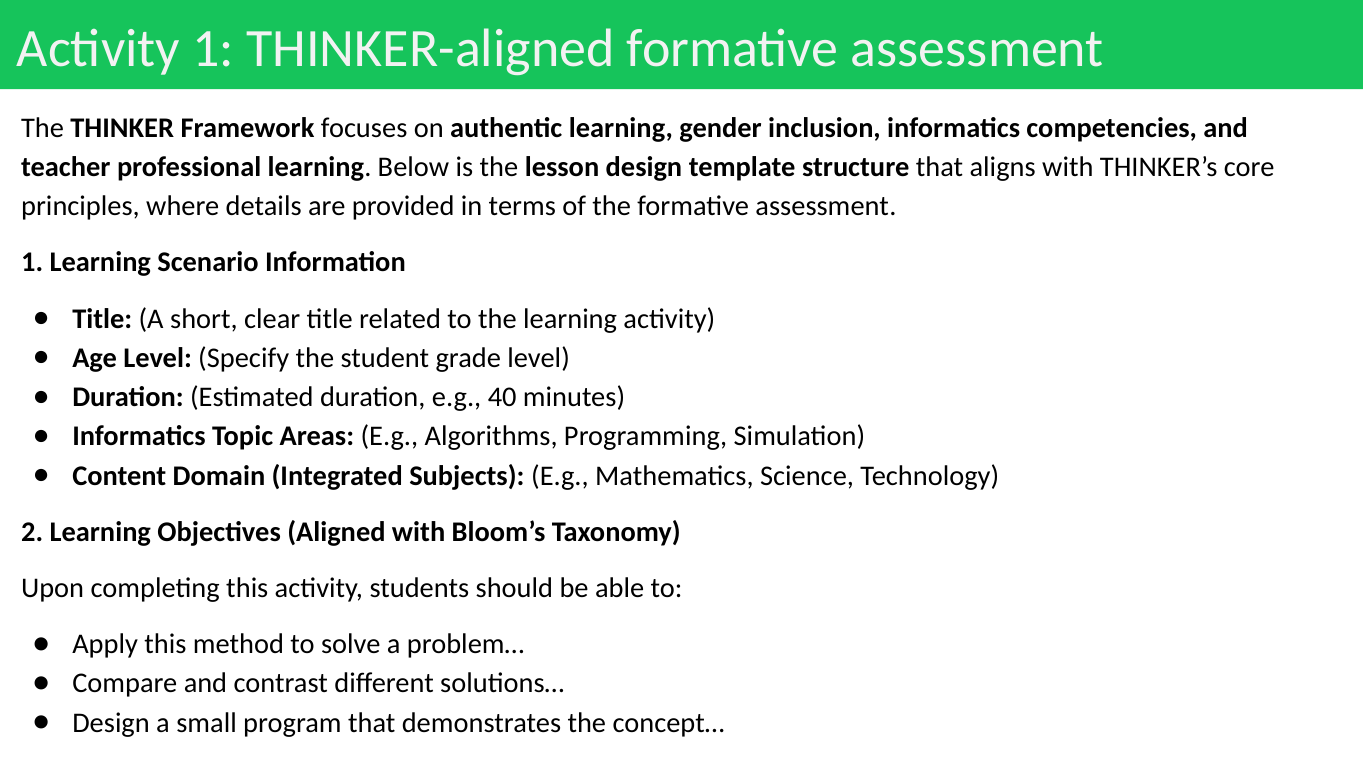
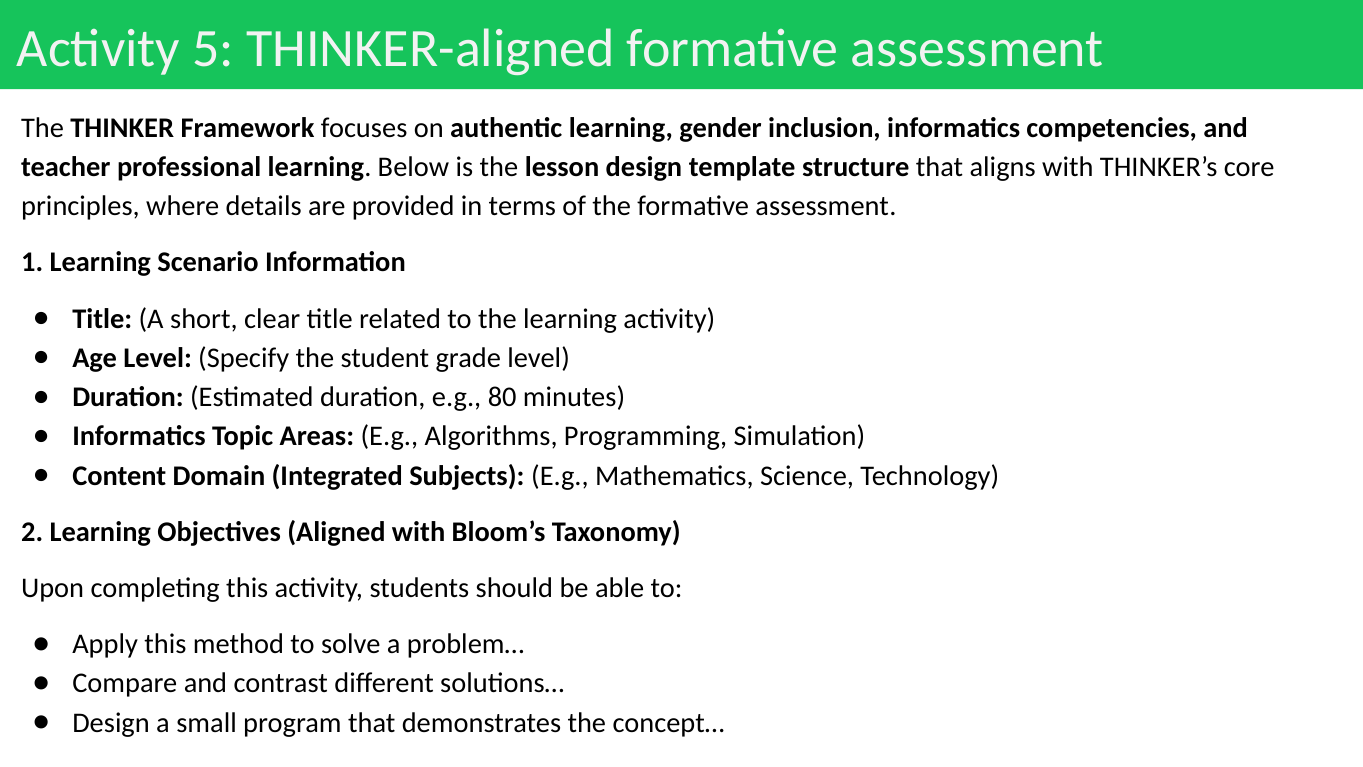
Activity 1: 1 -> 5 (213, 49)
40: 40 -> 80 (502, 397)
